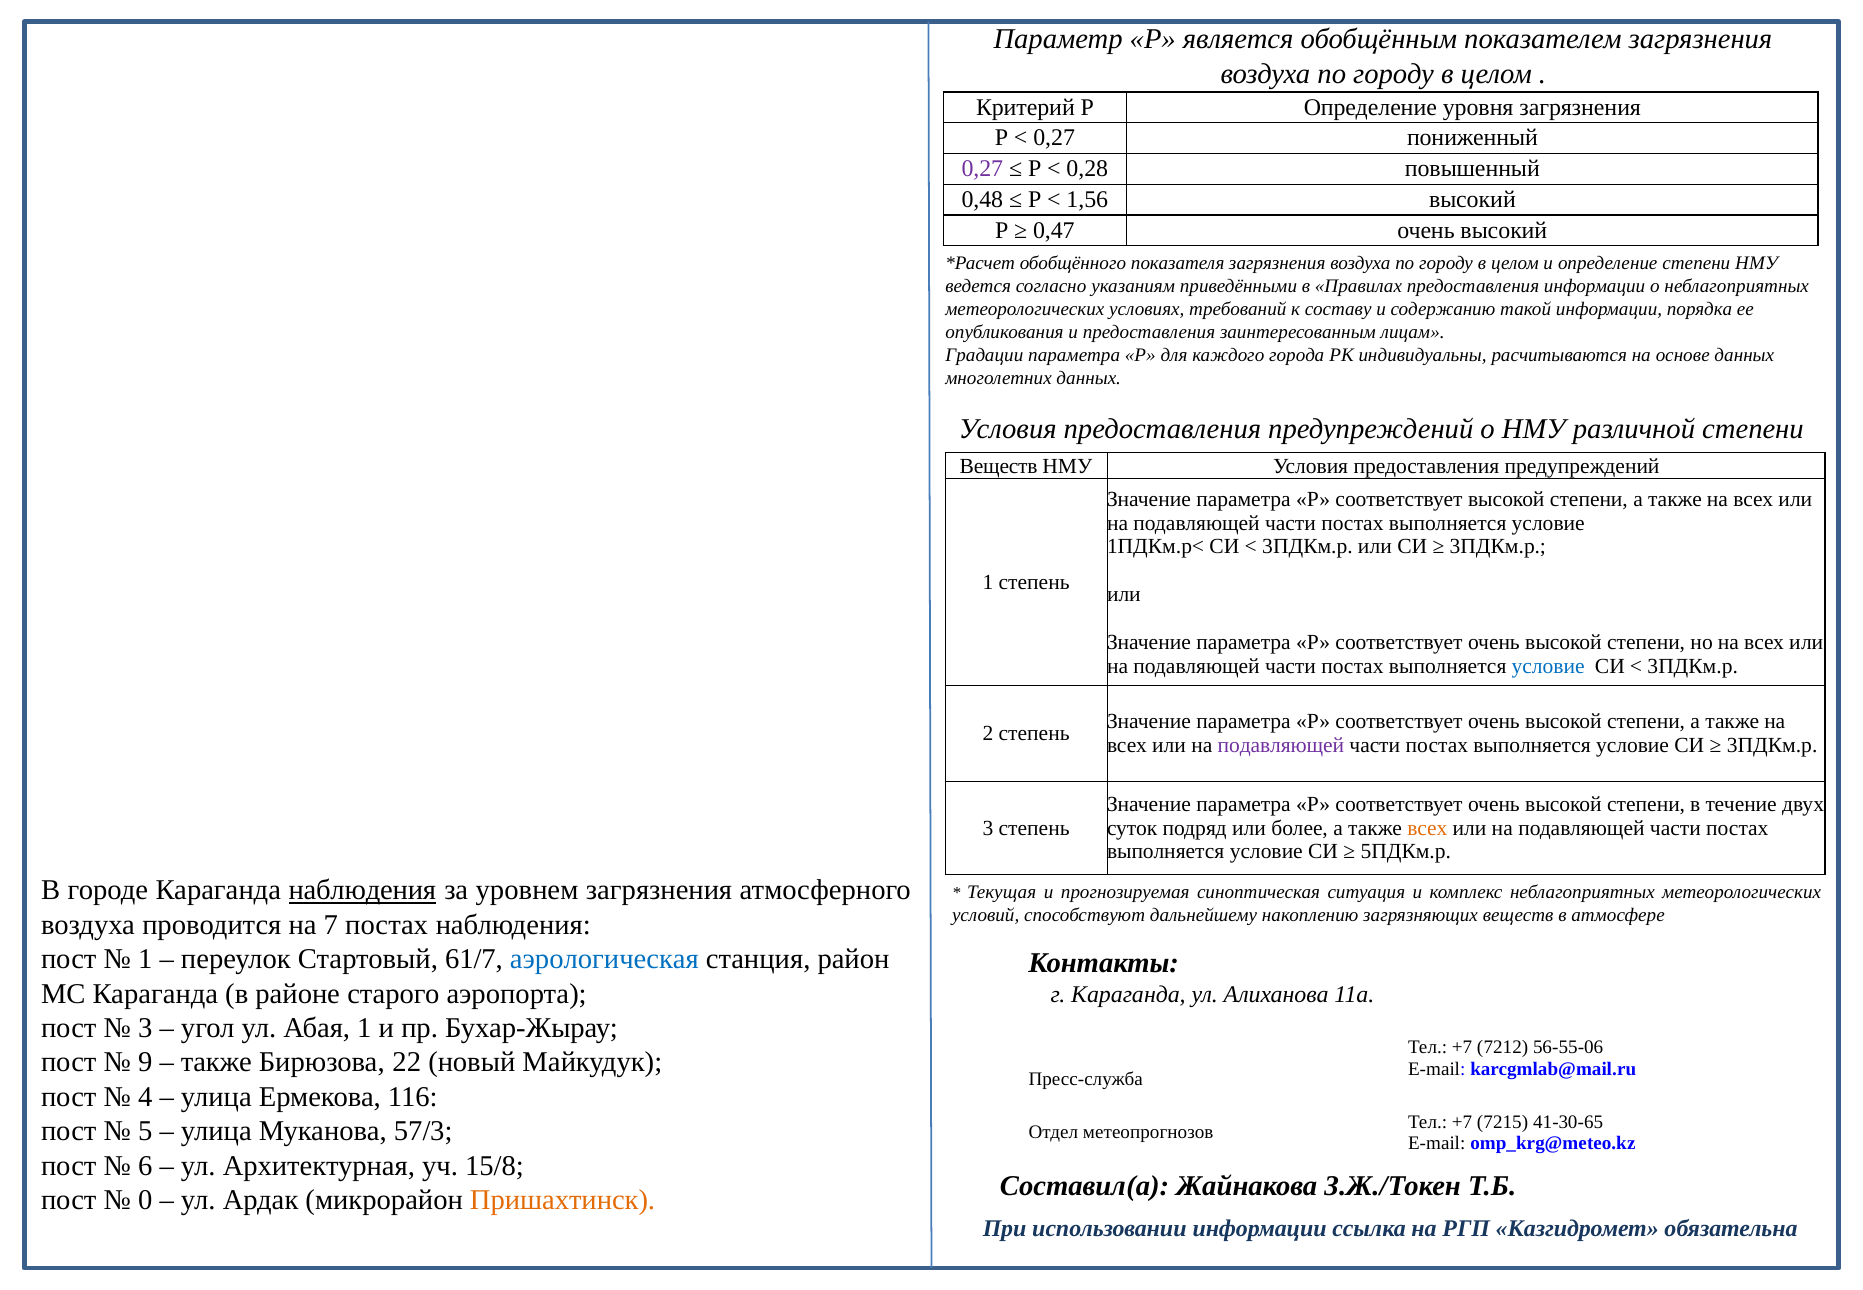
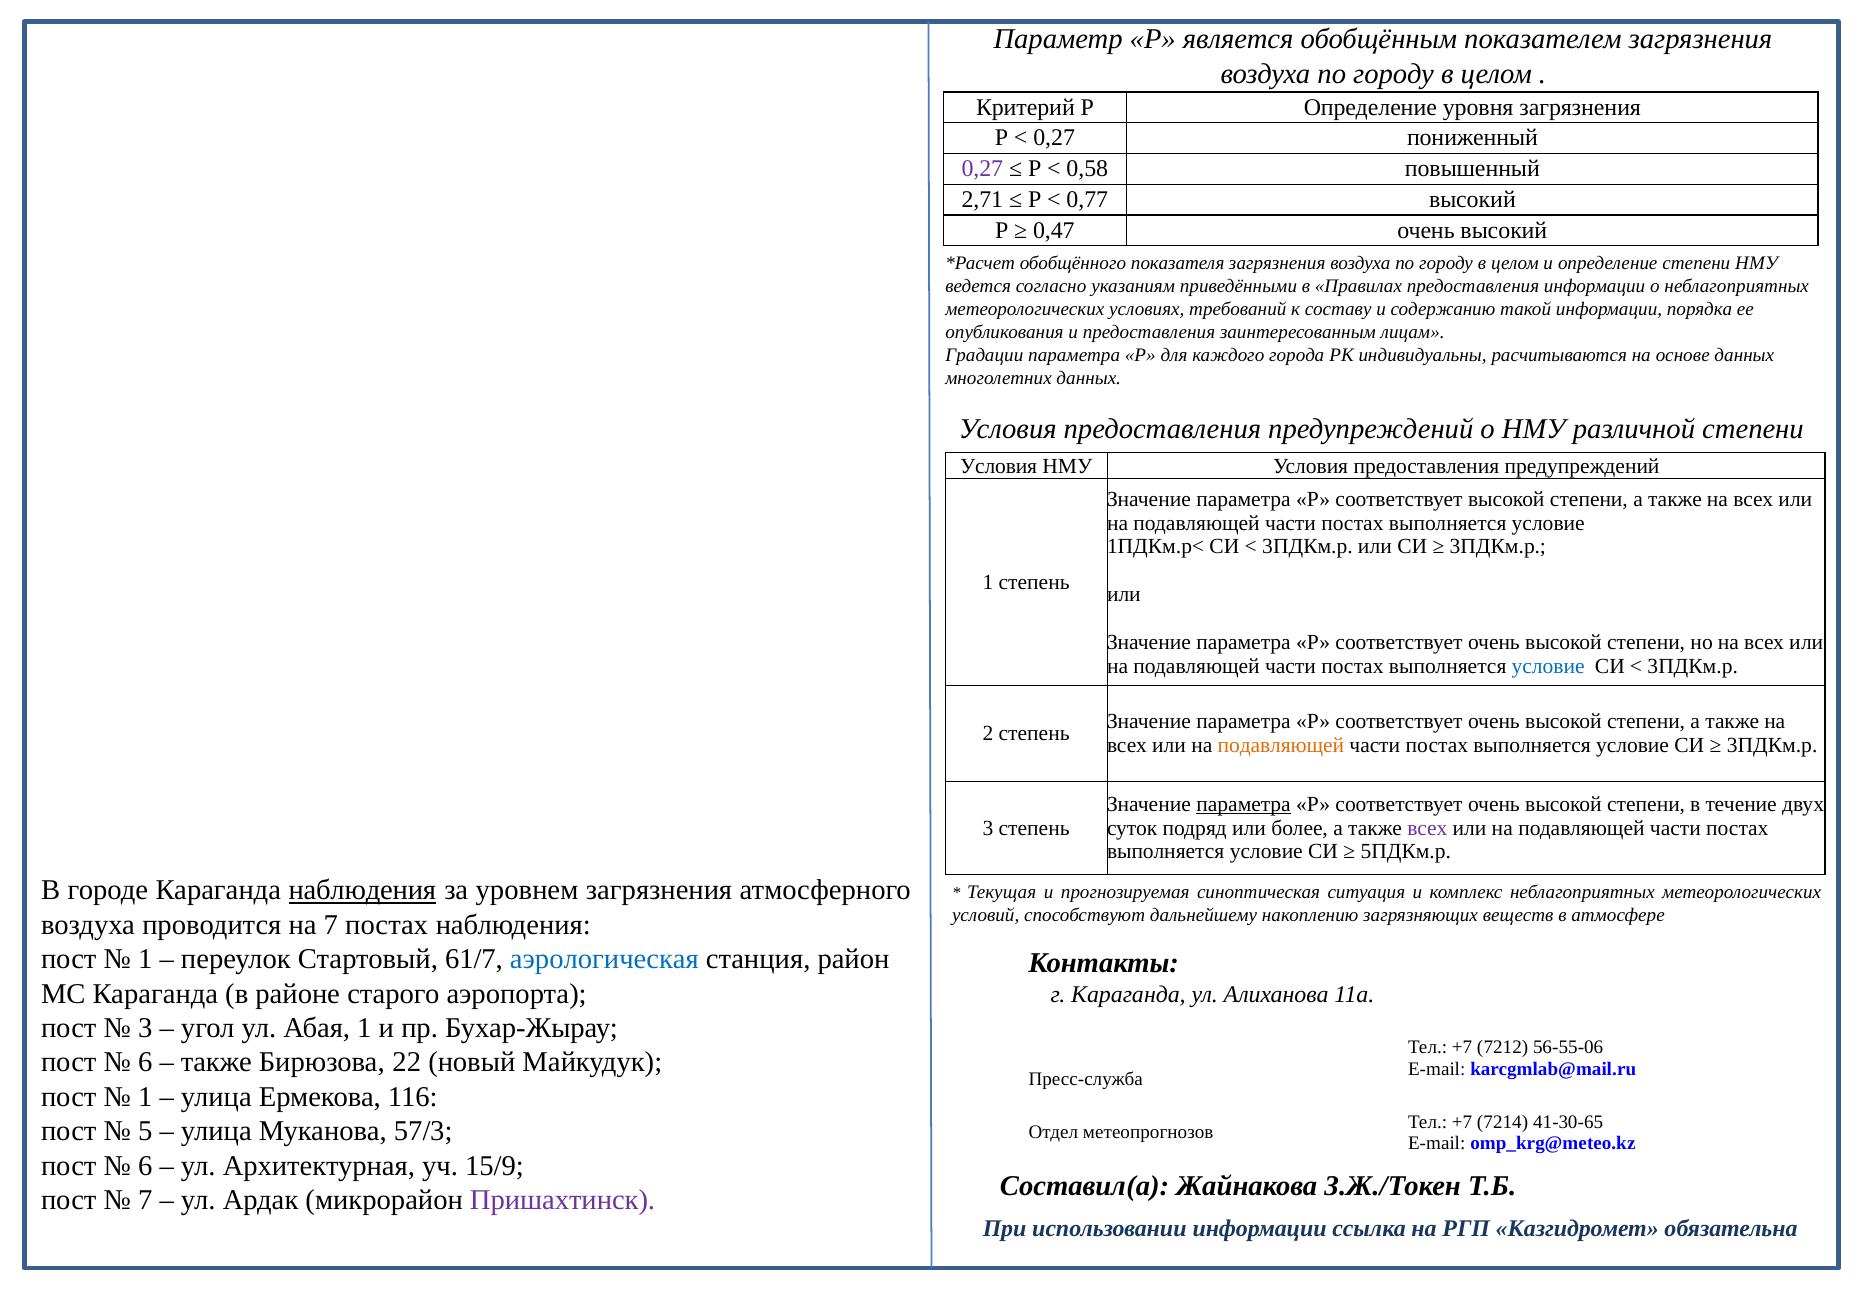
0,28: 0,28 -> 0,58 (1087, 169)
0,48: 0,48 -> 2,71 (982, 199)
1,56: 1,56 -> 0,77 (1087, 199)
Веществ: Веществ -> Условия (999, 466)
подавляющей colour: purple -> orange (1281, 745)
параметра underline: none -> present (1244, 804)
всех colour: orange -> purple (1427, 828)
9: 9 -> 6 (145, 1062)
4: 4 -> 1 (145, 1097)
7215: 7215 -> 7214 (1503, 1122)
15/8: 15/8 -> 15/9 (495, 1165)
0: 0 -> 7 (145, 1200)
Пришахтинск colour: orange -> purple (563, 1200)
